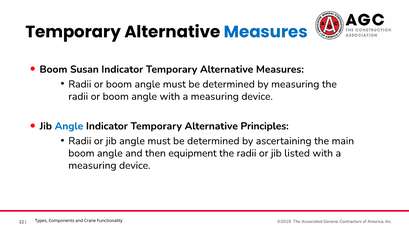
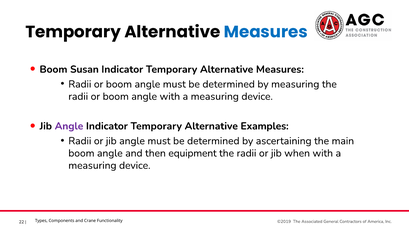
Angle colour: blue -> purple (69, 126)
Principles: Principles -> Examples (265, 126)
listed: listed -> when (297, 153)
